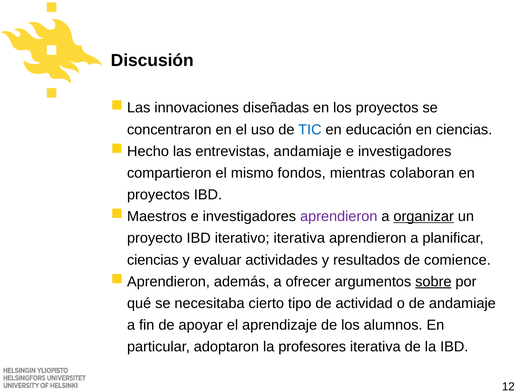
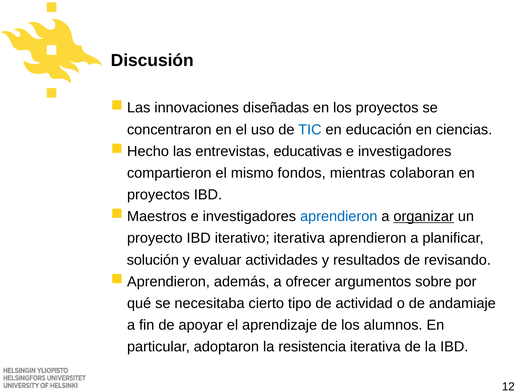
entrevistas andamiaje: andamiaje -> educativas (308, 151)
aprendieron colour: purple -> blue (339, 216)
ciencias: ciencias -> solución (153, 260)
comience: comience -> revisando (457, 260)
sobre underline: present -> none (433, 281)
profesores: profesores -> resistencia (312, 347)
